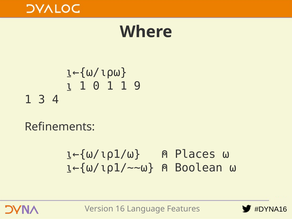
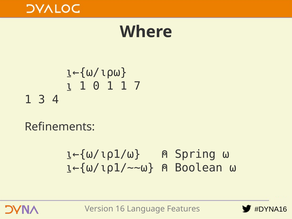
9: 9 -> 7 (137, 86)
Places: Places -> Spring (195, 154)
